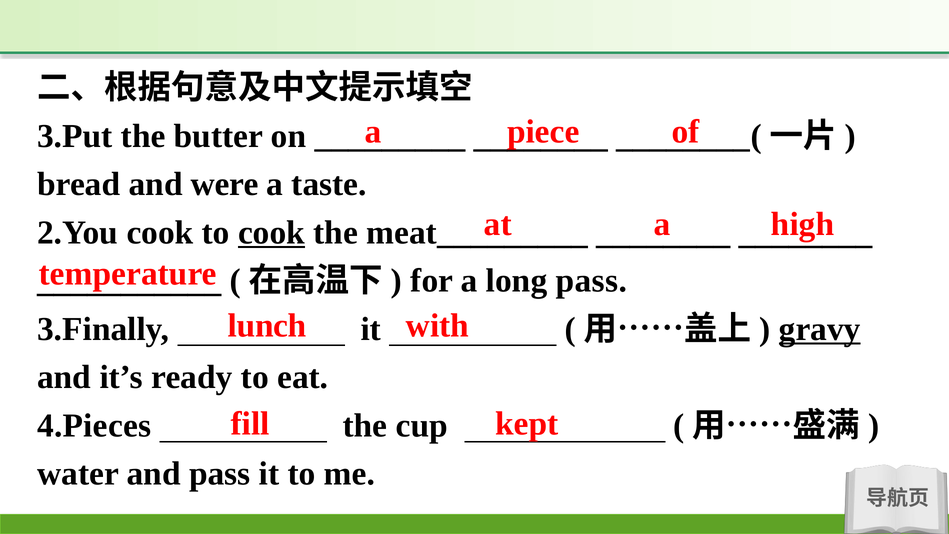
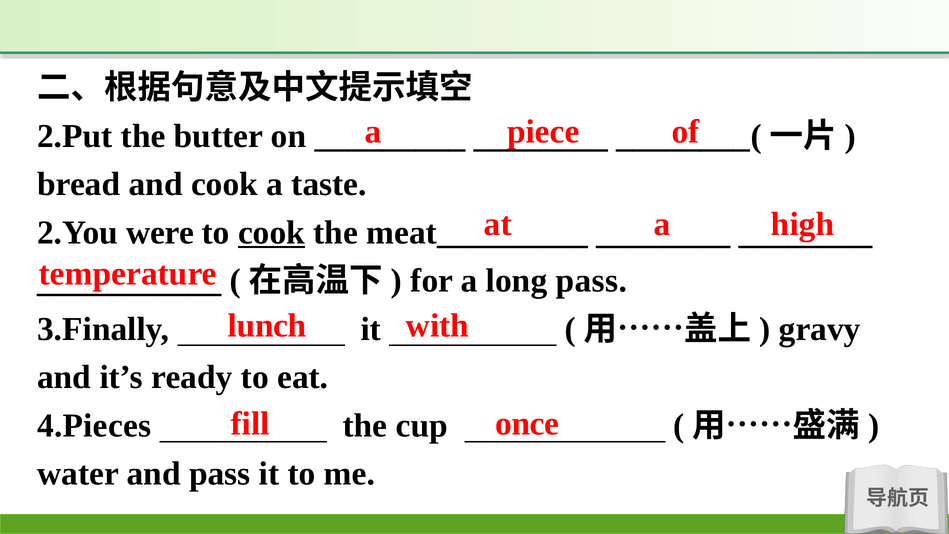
3.Put: 3.Put -> 2.Put (75, 136)
and were: were -> cook (225, 184)
2.You cook: cook -> were (160, 232)
gravy underline: present -> none (820, 329)
kept: kept -> once (527, 423)
